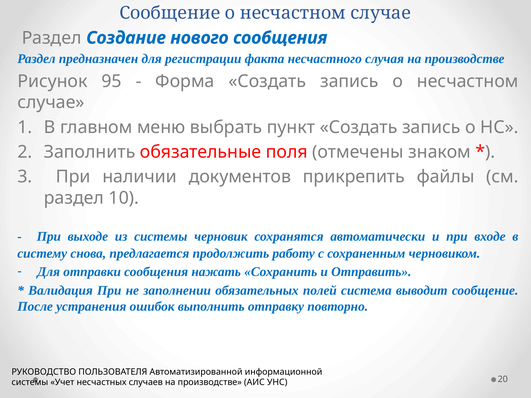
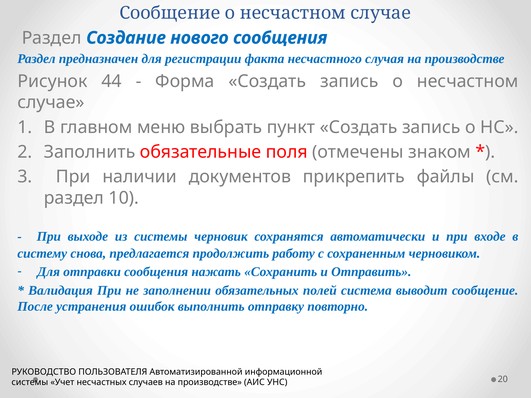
95: 95 -> 44 (112, 81)
